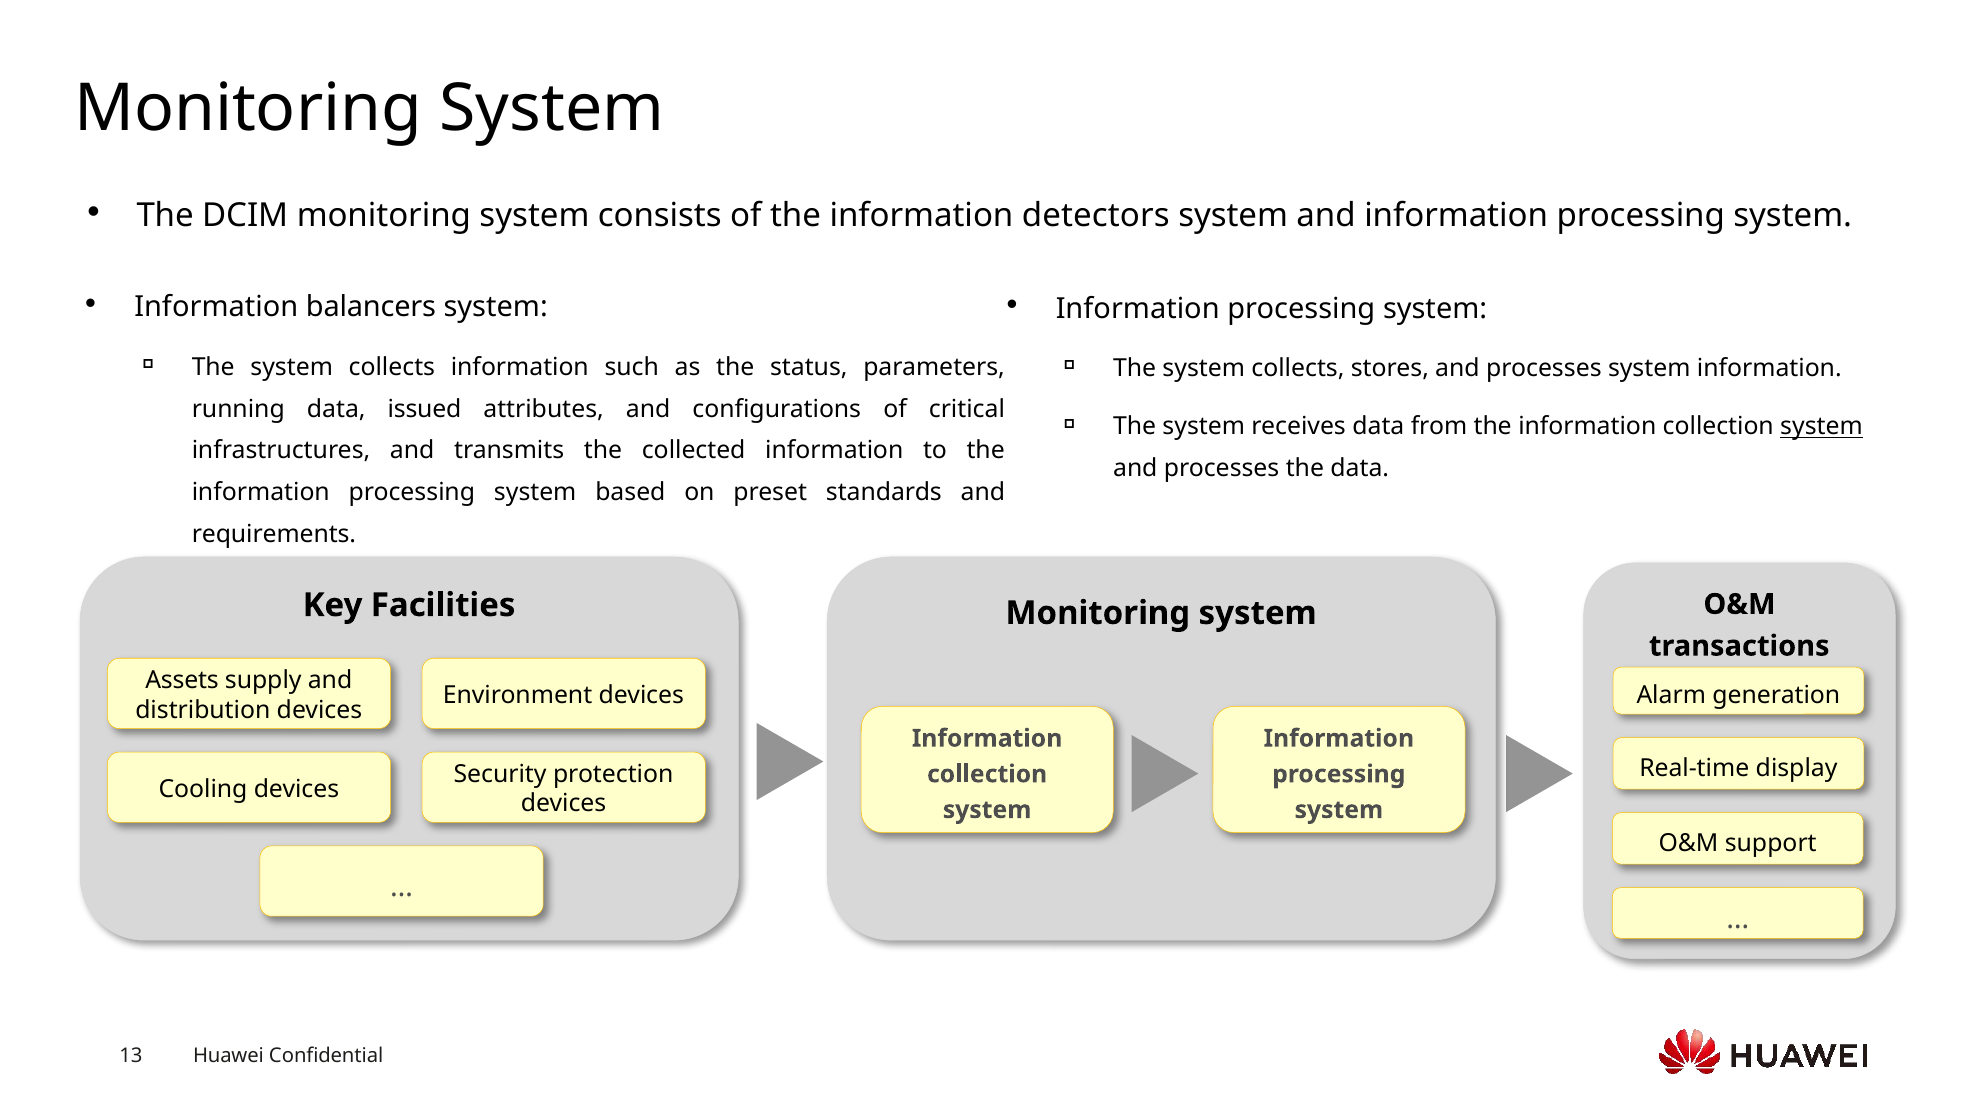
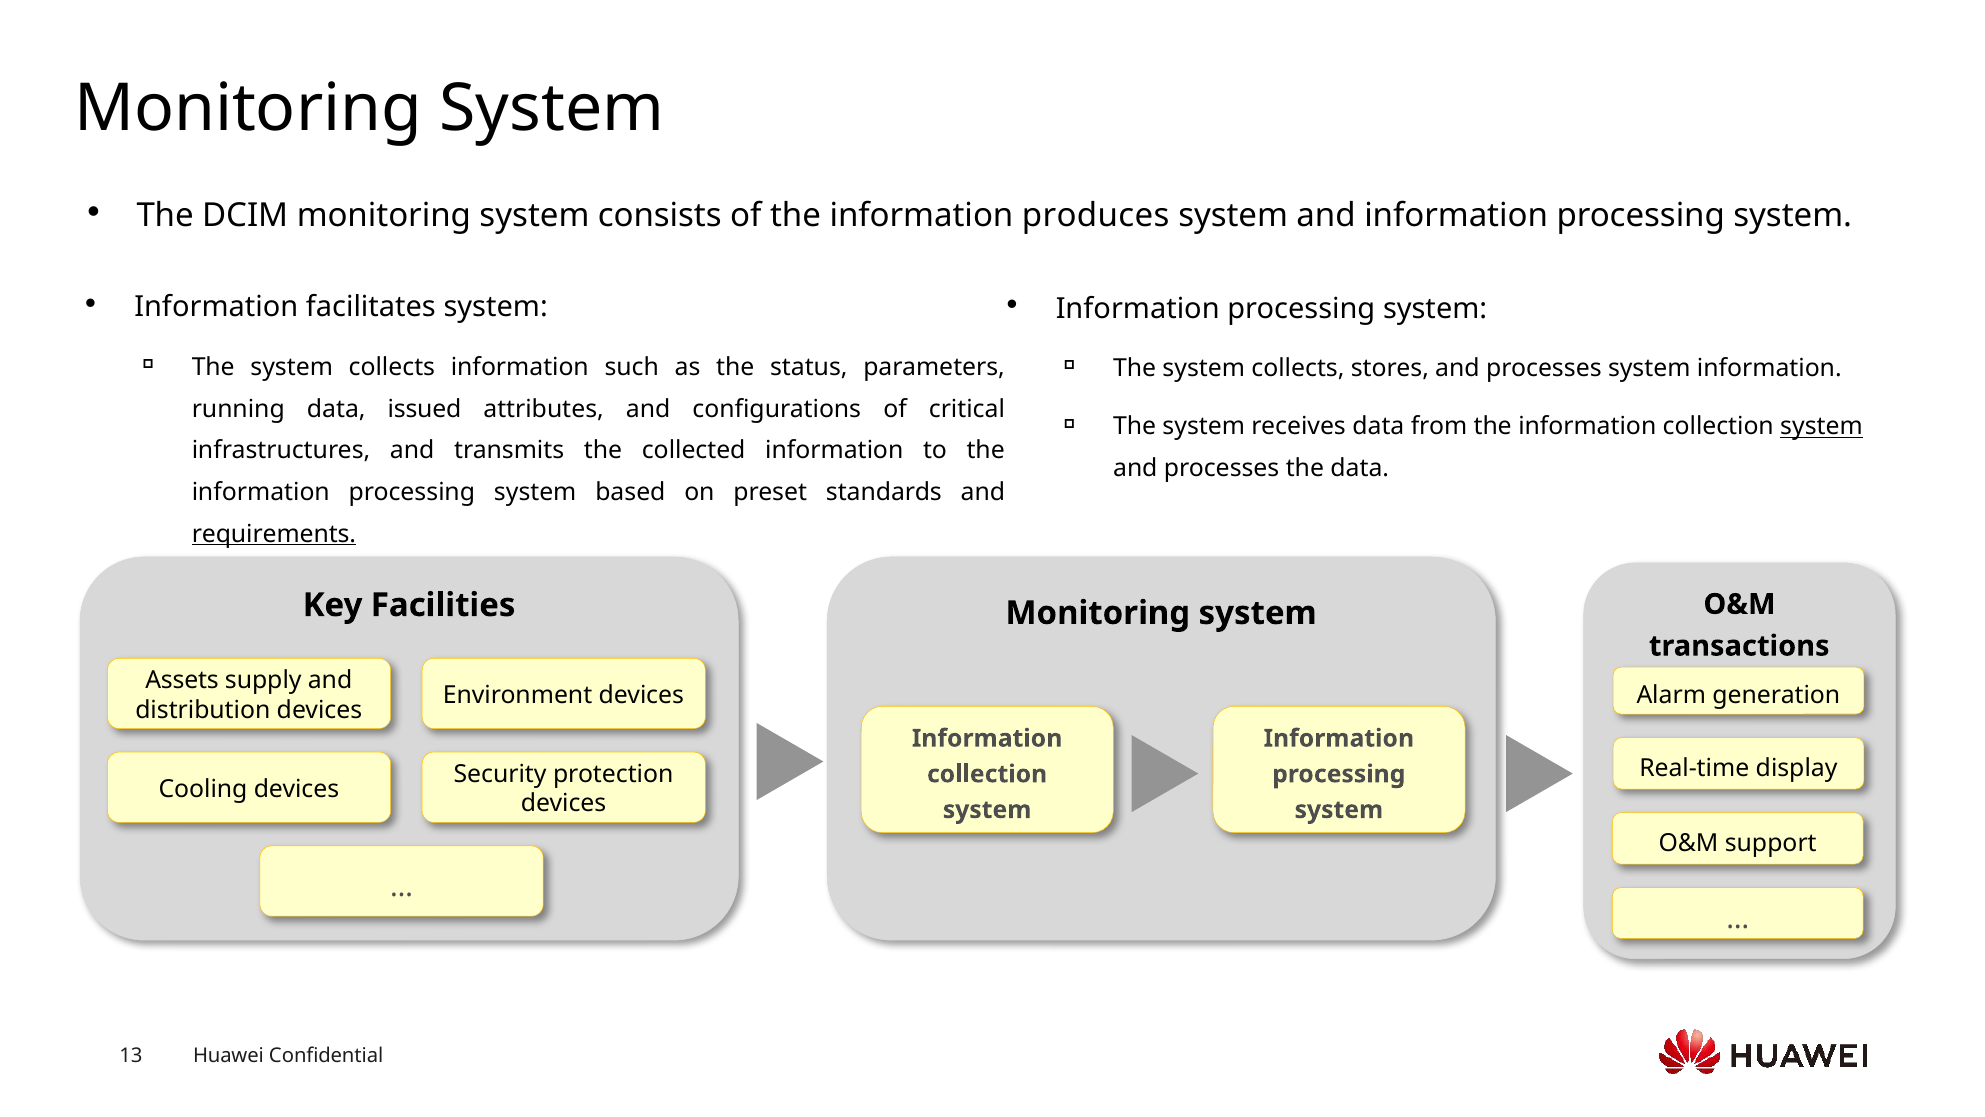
detectors: detectors -> produces (1096, 216)
balancers: balancers -> facilitates (371, 307)
requirements underline: none -> present (274, 534)
